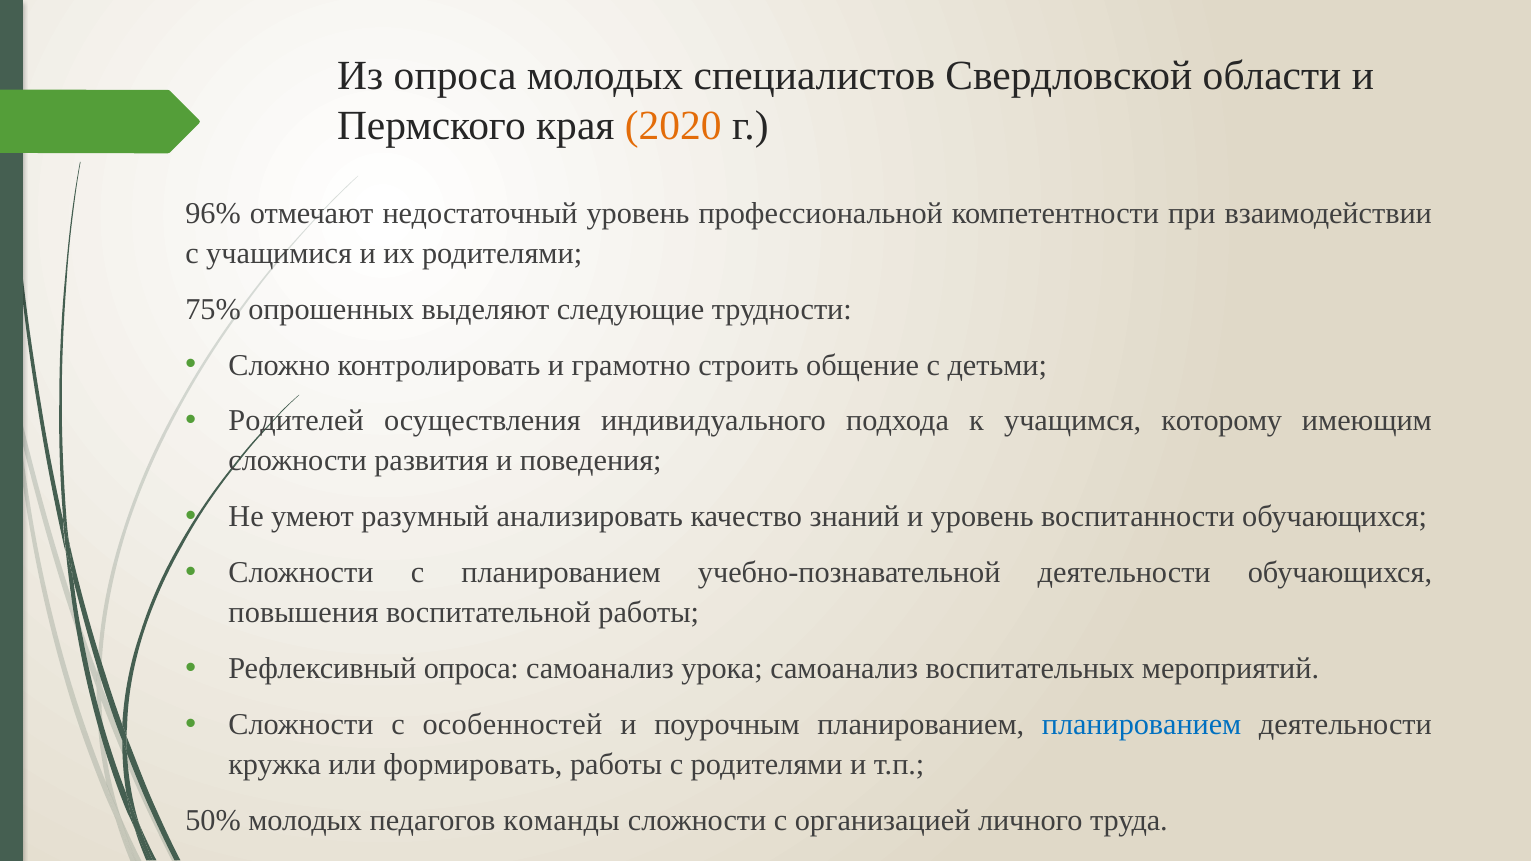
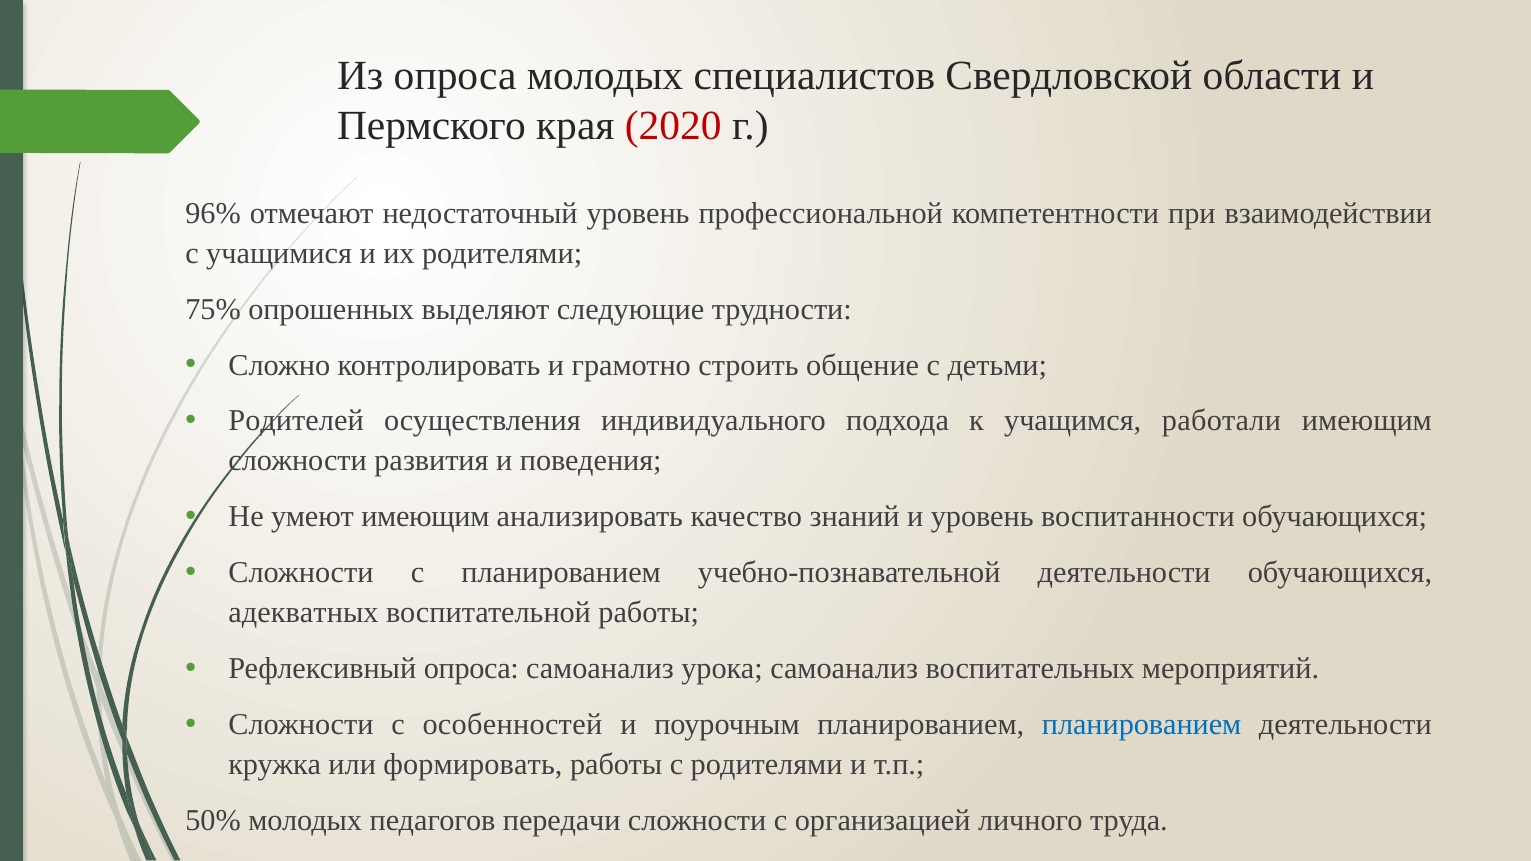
2020 colour: orange -> red (673, 126)
которому: которому -> работали (1221, 421)
умеют разумный: разумный -> имеющим (425, 517)
повышения: повышения -> адекватных (304, 613)
команды: команды -> передачи (562, 821)
